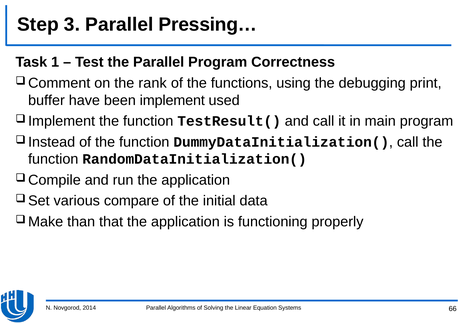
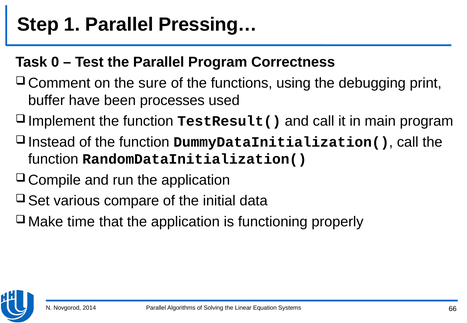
3: 3 -> 1 (72, 24)
1: 1 -> 0 (55, 62)
rank: rank -> sure (153, 83)
implement: implement -> processes (172, 100)
than: than -> time (81, 222)
